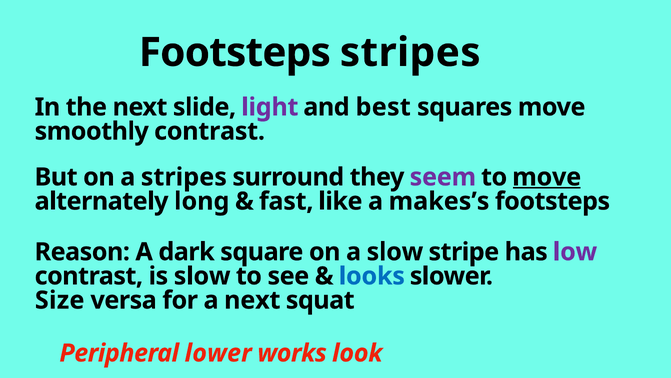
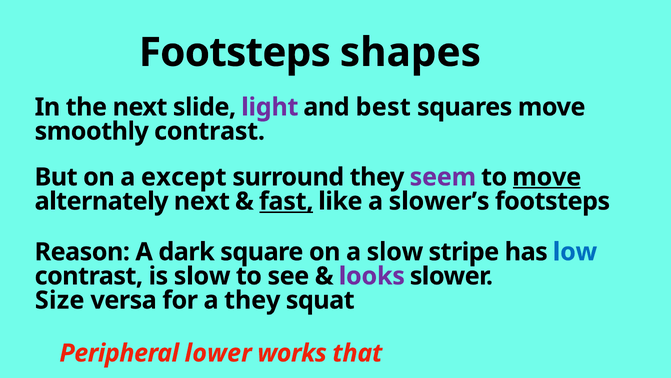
Footsteps stripes: stripes -> shapes (410, 52)
a stripes: stripes -> except (184, 177)
alternately long: long -> next (202, 201)
fast underline: none -> present (286, 201)
makes’s: makes’s -> slower’s (439, 201)
low colour: purple -> blue (575, 252)
looks colour: blue -> purple (372, 276)
a next: next -> they (252, 300)
look: look -> that (357, 353)
